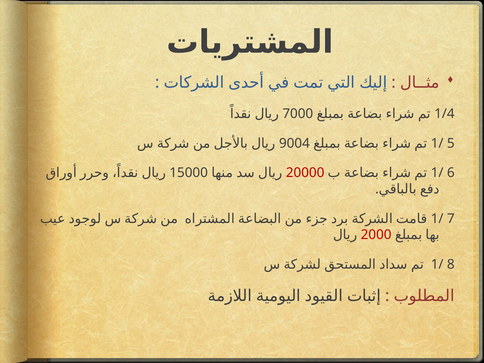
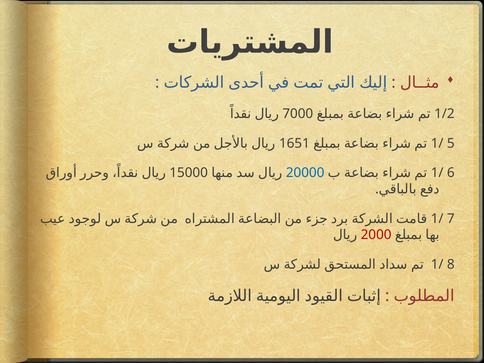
1/4: 1/4 -> 1/2 (444, 114)
9004: 9004 -> 1651 (294, 143)
20000 colour: red -> blue (305, 173)
